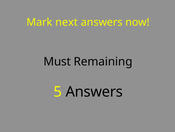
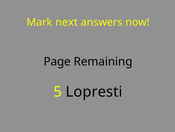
Must: Must -> Page (57, 61)
5 Answers: Answers -> Lopresti (94, 91)
